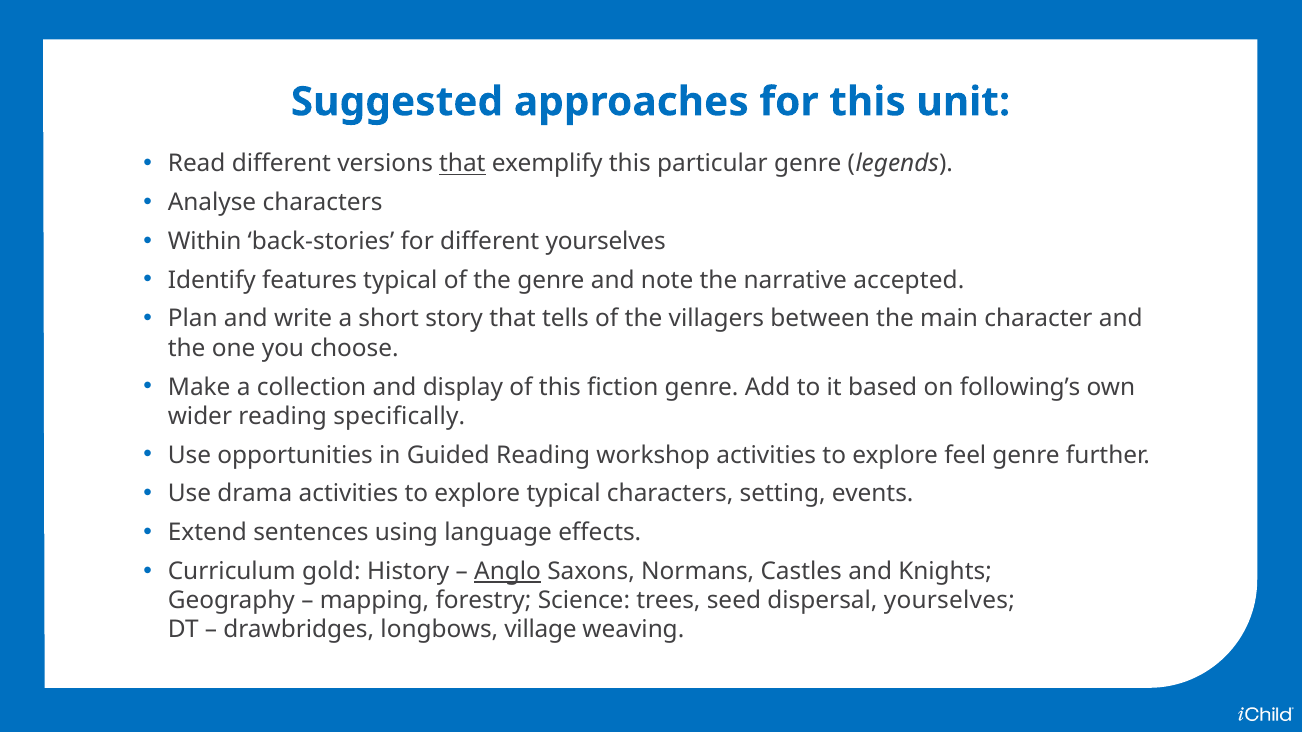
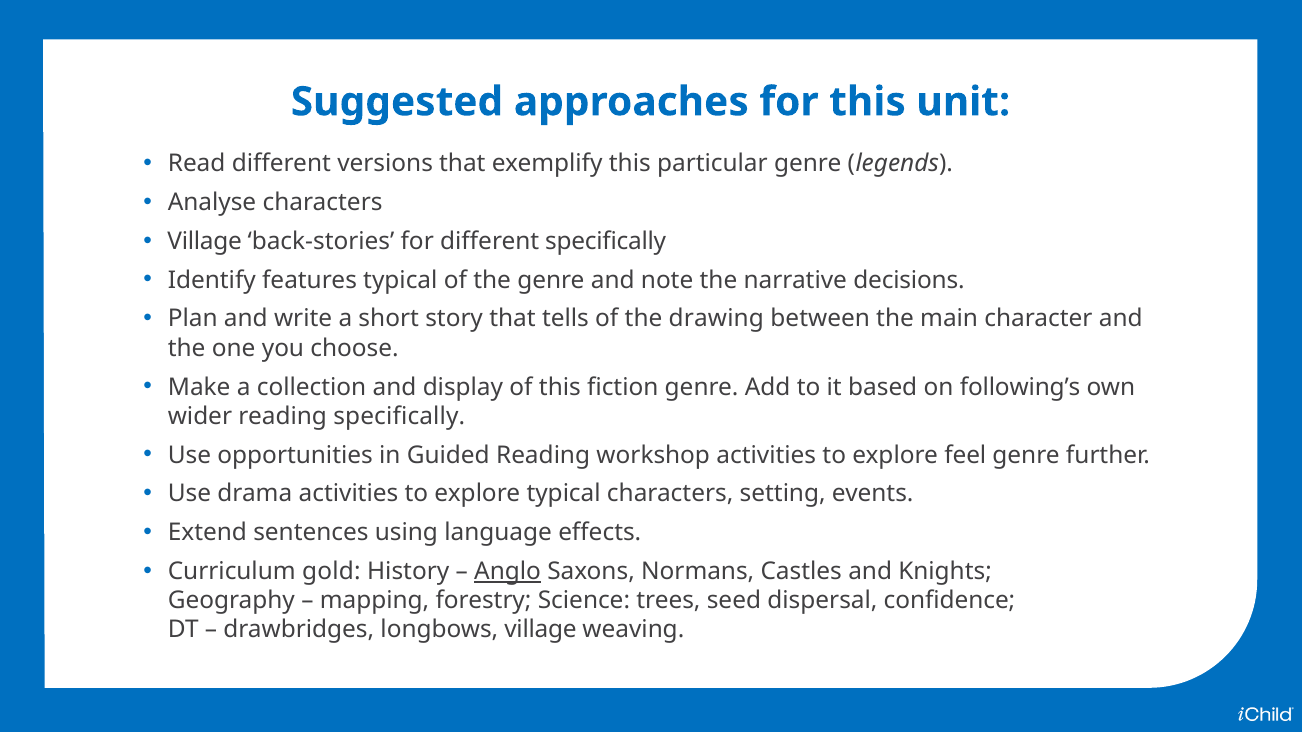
that underline: present -> none (462, 164)
Within: Within -> Village (205, 241)
different yourselves: yourselves -> specifically (606, 241)
accepted: accepted -> decisions (909, 280)
villagers: villagers -> drawing (716, 319)
dispersal yourselves: yourselves -> confidence (949, 601)
